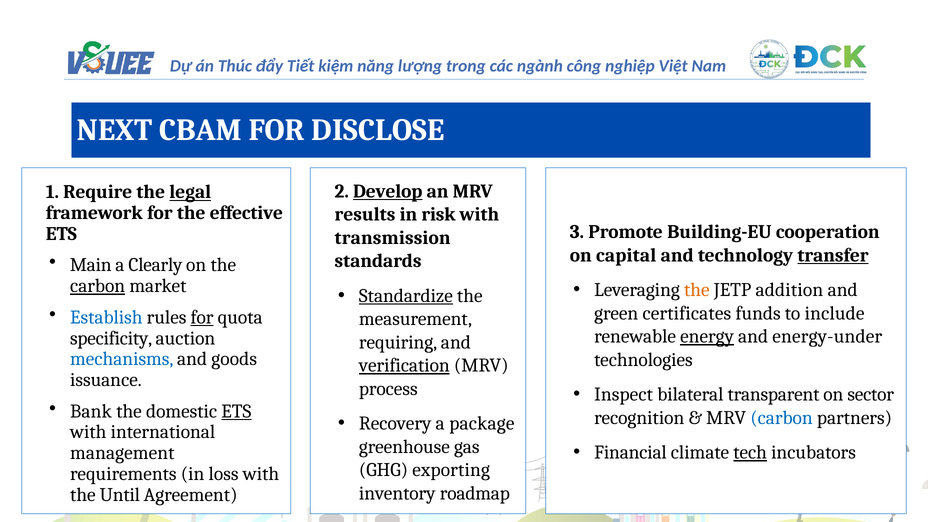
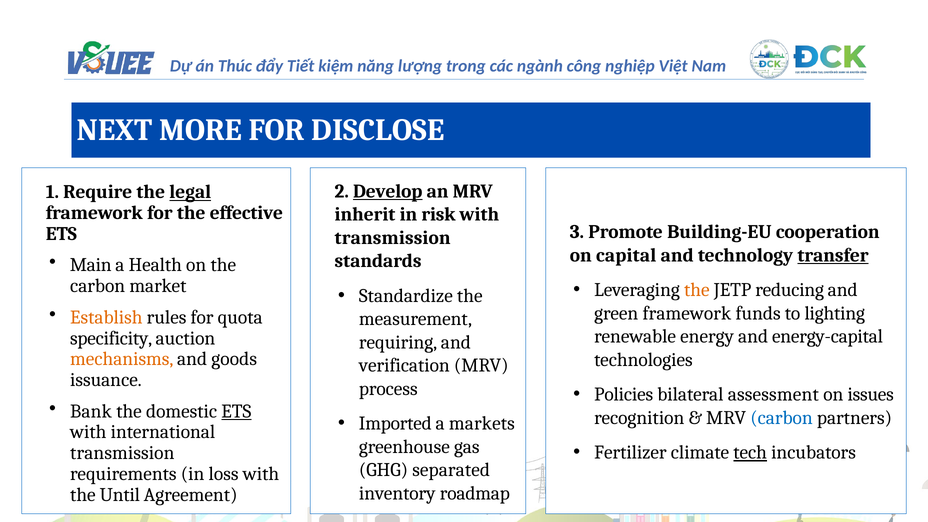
CBAM: CBAM -> MORE (201, 130)
results: results -> inherit (365, 214)
Clearly: Clearly -> Health (155, 265)
carbon underline: present -> none (98, 286)
addition: addition -> reducing (790, 290)
Standardize underline: present -> none (406, 296)
green certificates: certificates -> framework (687, 313)
include: include -> lighting (835, 313)
Establish colour: blue -> orange (106, 317)
for underline: present -> none (202, 317)
energy underline: present -> none (707, 336)
energy-under: energy-under -> energy-capital (827, 336)
mechanisms colour: blue -> orange (122, 359)
verification underline: present -> none (404, 365)
Inspect: Inspect -> Policies (624, 394)
transparent: transparent -> assessment (773, 394)
sector: sector -> issues (871, 394)
Recovery: Recovery -> Imported (395, 424)
package: package -> markets (482, 424)
Financial: Financial -> Fertilizer (630, 452)
management: management -> transmission (122, 453)
exporting: exporting -> separated (451, 470)
